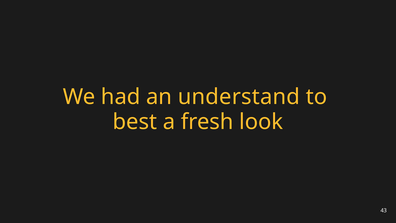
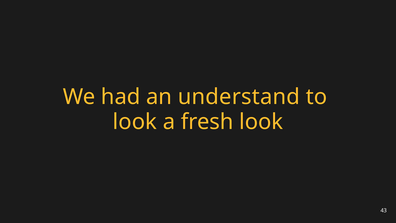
best: best -> look (135, 122)
